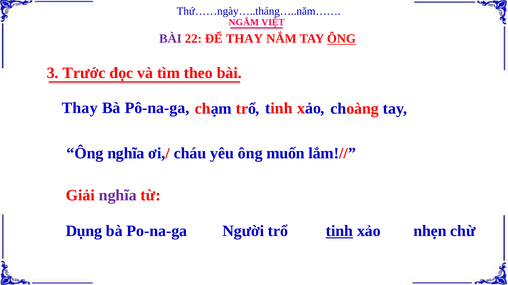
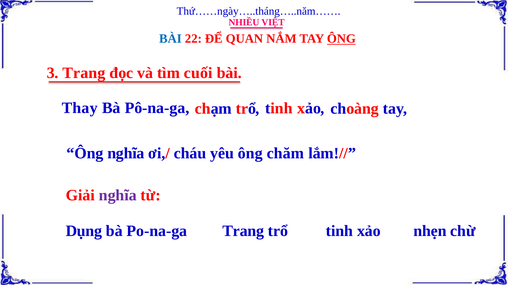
NGẮM: NGẮM -> NHIỀU (244, 22)
BÀI colour: purple -> blue (170, 39)
ĐỂ THAY: THAY -> QUAN (244, 39)
3 Trước: Trước -> Trang (84, 73)
theo: theo -> cuối (198, 73)
muốn: muốn -> chăm (285, 153)
Po-na-ga Người: Người -> Trang (243, 231)
tinh underline: present -> none (339, 231)
